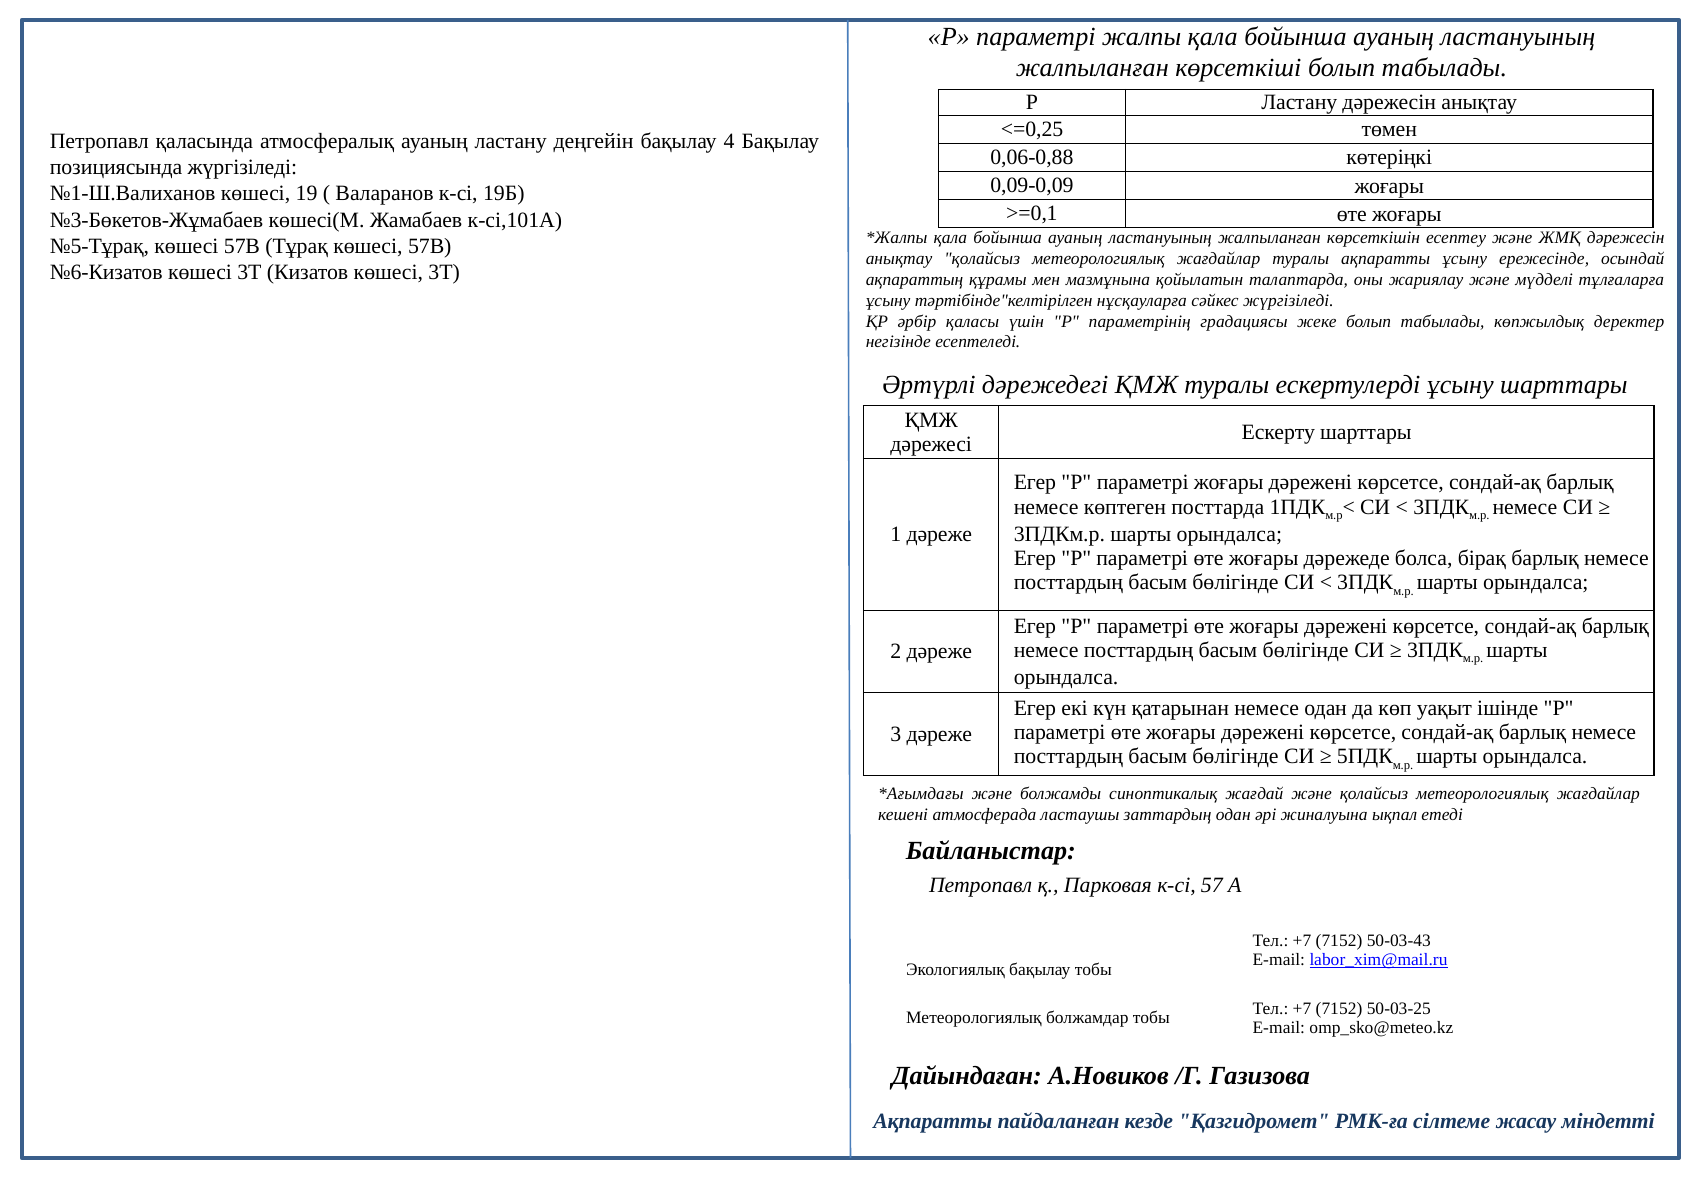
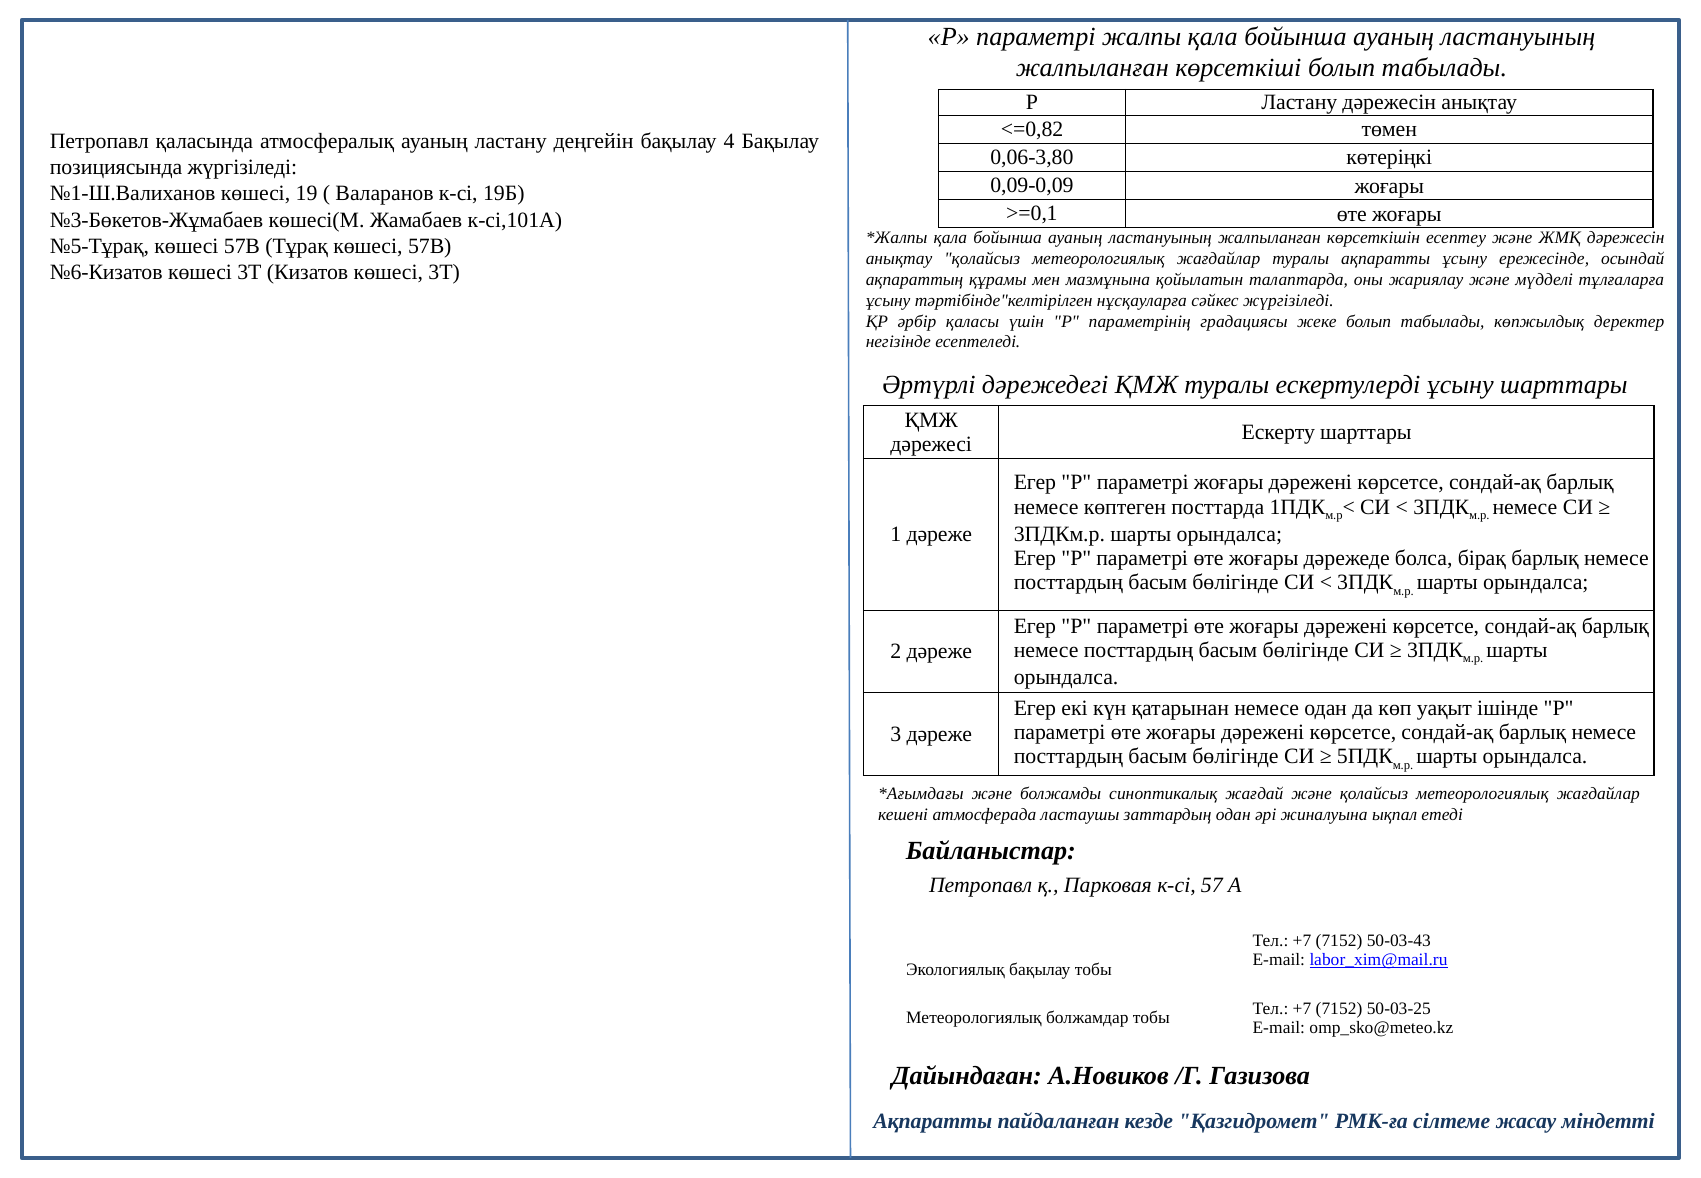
<=0,25: <=0,25 -> <=0,82 (1032, 129)
0,06-0,88: 0,06-0,88 -> 0,06-3,80 (1032, 157)
